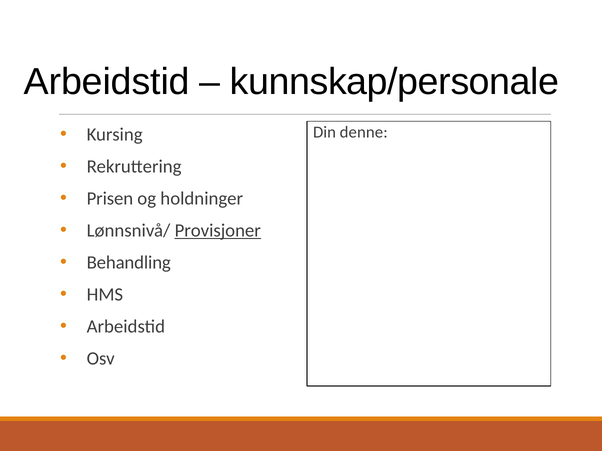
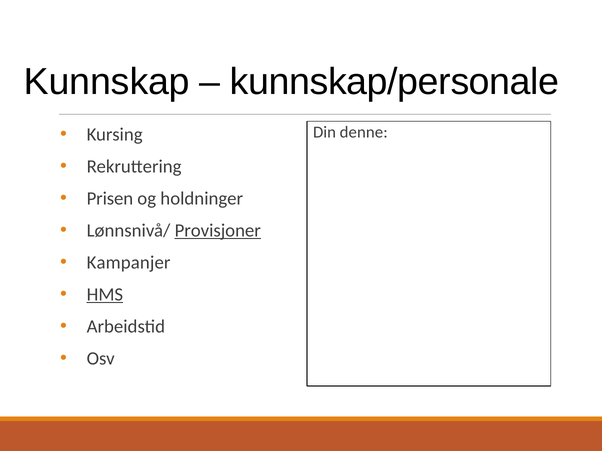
Arbeidstid: Arbeidstid -> Kunnskap (107, 82)
Behandling: Behandling -> Kampanjer (129, 263)
HMS underline: none -> present (105, 295)
